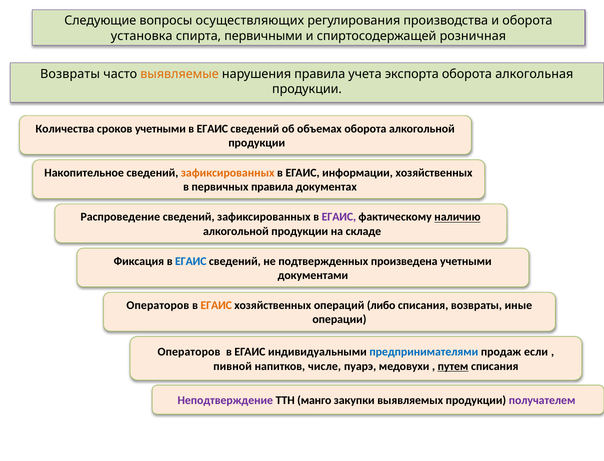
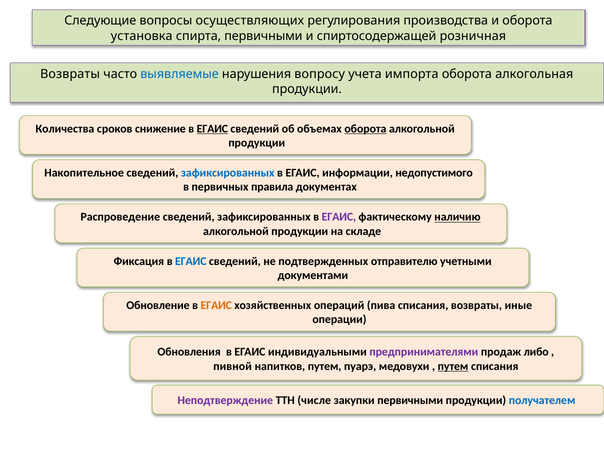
выявляемые colour: orange -> blue (180, 74)
нарушения правила: правила -> вопросу (320, 74)
экспорта: экспорта -> импорта (412, 74)
сроков учетными: учетными -> снижение (160, 129)
ЕГАИС underline: none -> present (212, 129)
оборота underline: none -> present (365, 129)
зафиксированных colour: orange -> blue (228, 173)
информации хозяйственных: хозяйственных -> недопустимого (434, 173)
произведена: произведена -> отправителю (404, 261)
Операторов: Операторов -> Обновление (158, 306)
либо: либо -> пива (381, 306)
Операторов: Операторов -> Обновления (189, 352)
предпринимателями colour: blue -> purple (424, 352)
если: если -> либо (536, 352)
напитков числе: числе -> путем (325, 367)
манго: манго -> числе (314, 401)
закупки выявляемых: выявляемых -> первичными (410, 401)
получателем colour: purple -> blue (542, 401)
